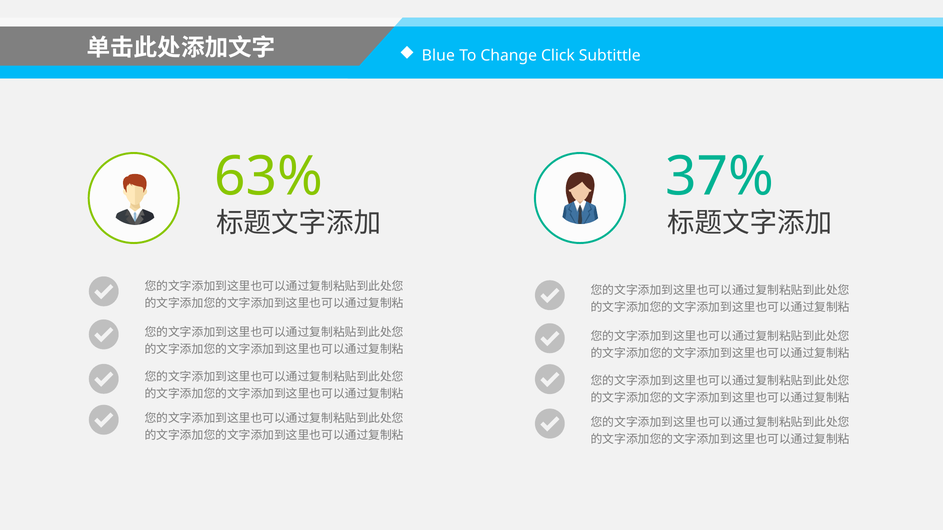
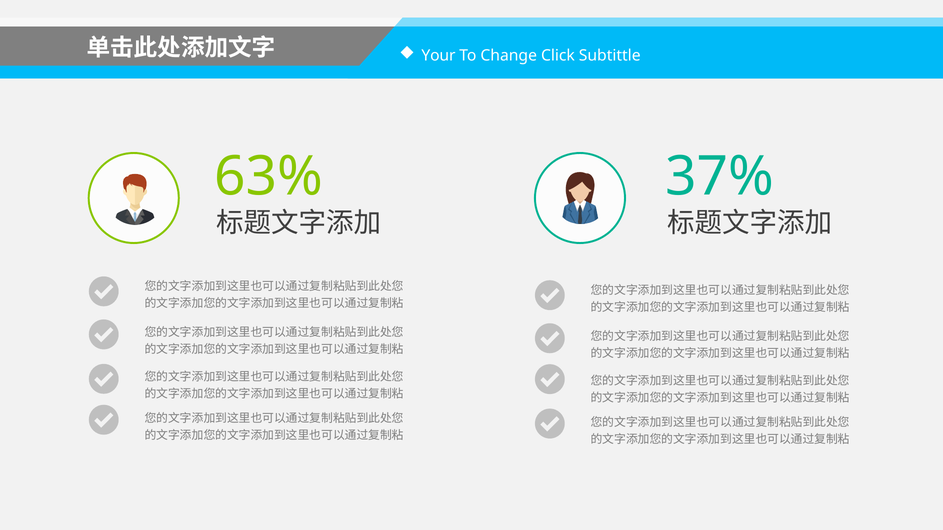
Blue: Blue -> Your (438, 56)
